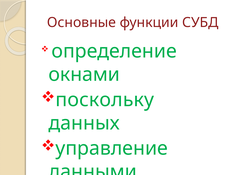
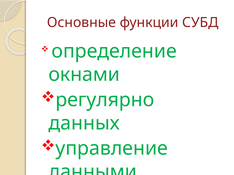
поскольку: поскольку -> регулярно (105, 100)
